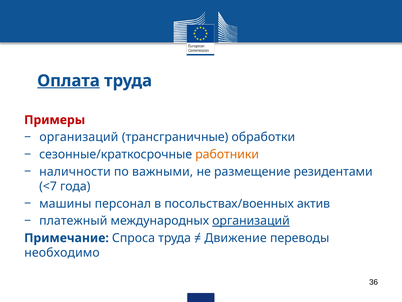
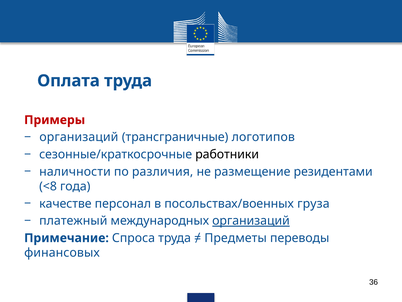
Оплата underline: present -> none (68, 81)
обработки: обработки -> логотипов (263, 137)
работники colour: orange -> black (227, 154)
важными: важными -> различия (163, 171)
<7: <7 -> <8 (48, 186)
машины: машины -> качестве (65, 203)
актив: актив -> груза (313, 203)
Движение: Движение -> Предметы (236, 238)
необходимо: необходимо -> финансовых (62, 252)
